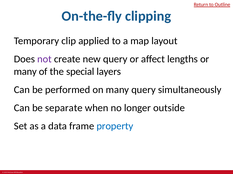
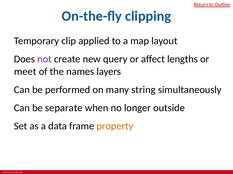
many: many -> meet (25, 72)
special: special -> names (80, 72)
many query: query -> string (143, 90)
property colour: blue -> orange (115, 127)
